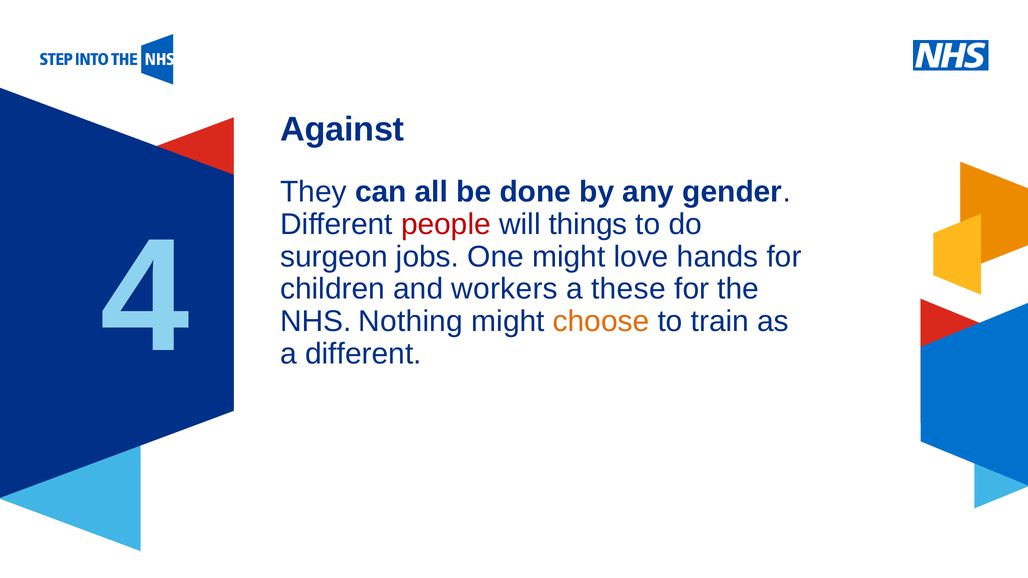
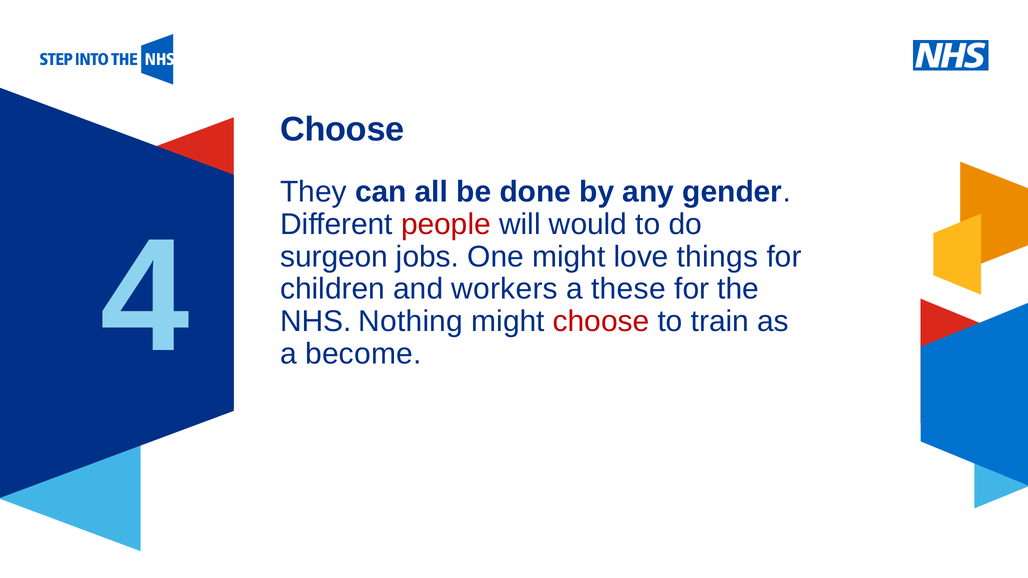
Against: Against -> Choose (342, 129)
things: things -> would (588, 224)
hands: hands -> things (718, 257)
choose colour: orange -> red (601, 322)
a different: different -> become (363, 354)
